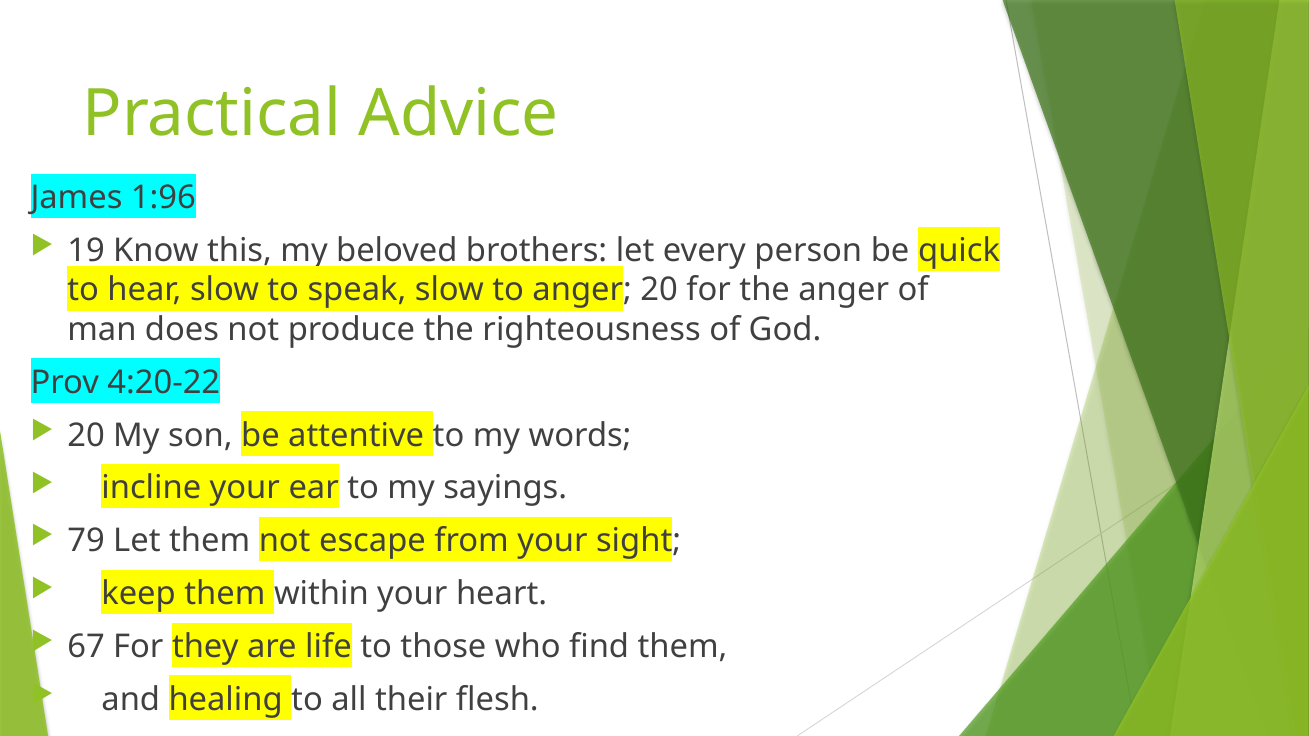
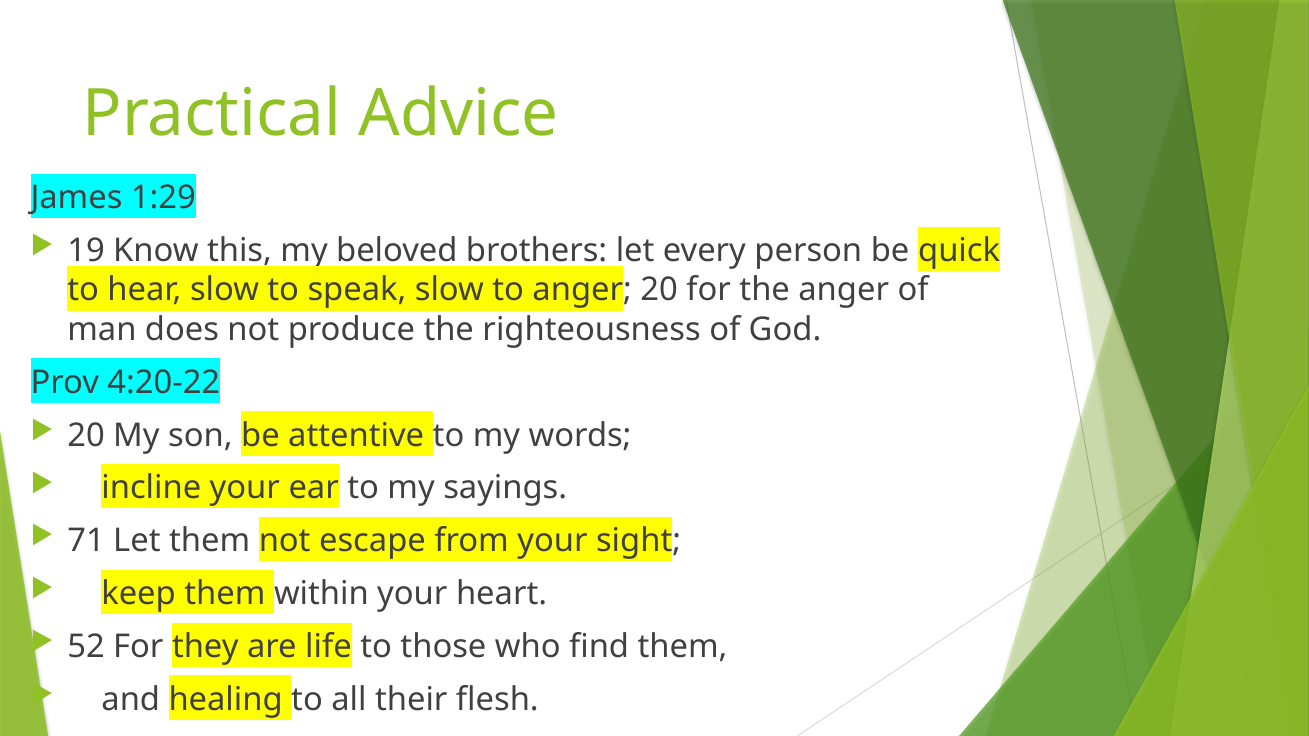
1:96: 1:96 -> 1:29 (163, 198)
79: 79 -> 71 (86, 541)
67: 67 -> 52 (86, 647)
